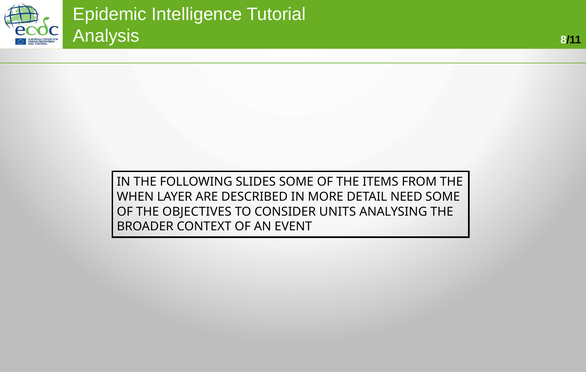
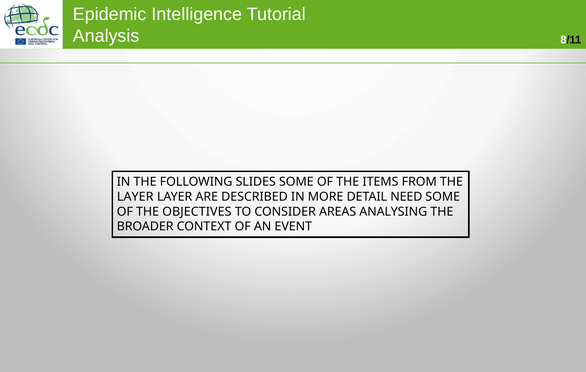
WHEN: WHEN -> LAYER (135, 197)
UNITS: UNITS -> AREAS (338, 212)
